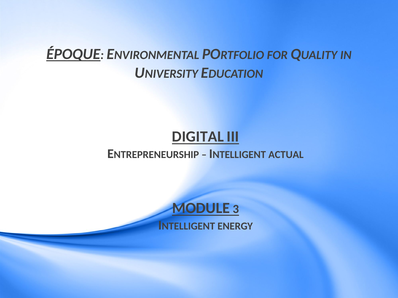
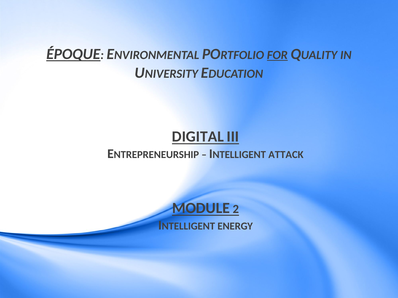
FOR underline: none -> present (277, 55)
ACTUAL: ACTUAL -> ATTACK (286, 155)
3: 3 -> 2 (236, 209)
